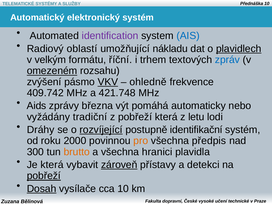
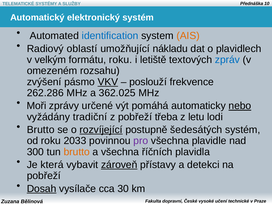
identification colour: purple -> blue (110, 36)
AIS colour: blue -> orange (188, 36)
plavidlech underline: present -> none (239, 49)
formátu říční: říční -> roku (121, 60)
trhem: trhem -> letiště (153, 60)
omezeném underline: present -> none (52, 71)
ohledně: ohledně -> poslouží (148, 82)
409.742: 409.742 -> 262.286 (45, 93)
421.748: 421.748 -> 362.025 (117, 93)
Aids: Aids -> Moři (37, 106)
března: března -> určené (97, 106)
nebo underline: none -> present (240, 106)
pobřeží která: která -> třeba (166, 117)
Dráhy: Dráhy -> Brutto (41, 130)
identifikační: identifikační -> šedesátých (196, 130)
2000: 2000 -> 2033 (75, 141)
pro colour: orange -> purple (141, 141)
předpis: předpis -> plavidle (209, 141)
hranici: hranici -> říčních (157, 152)
pobřeží underline: present -> none (44, 176)
cca 10: 10 -> 30 (123, 189)
